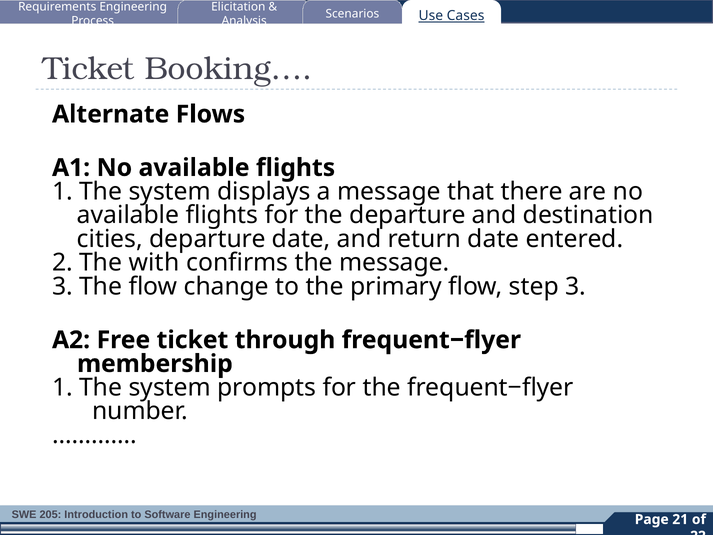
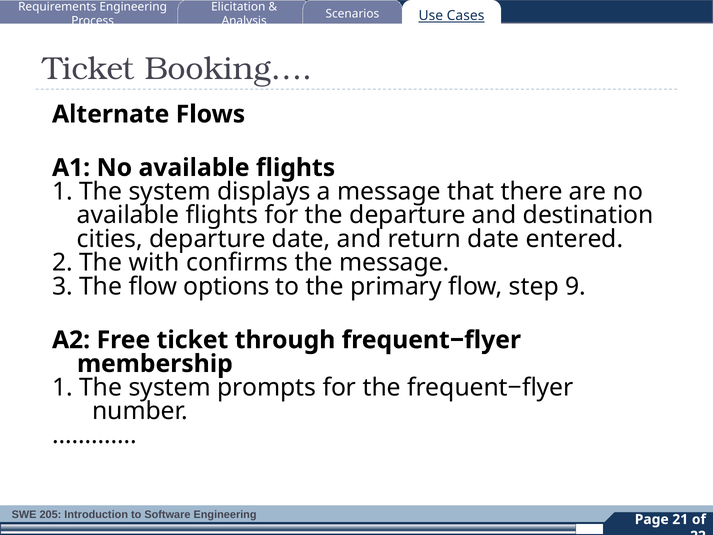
change: change -> options (226, 286)
step 3: 3 -> 9 (576, 286)
